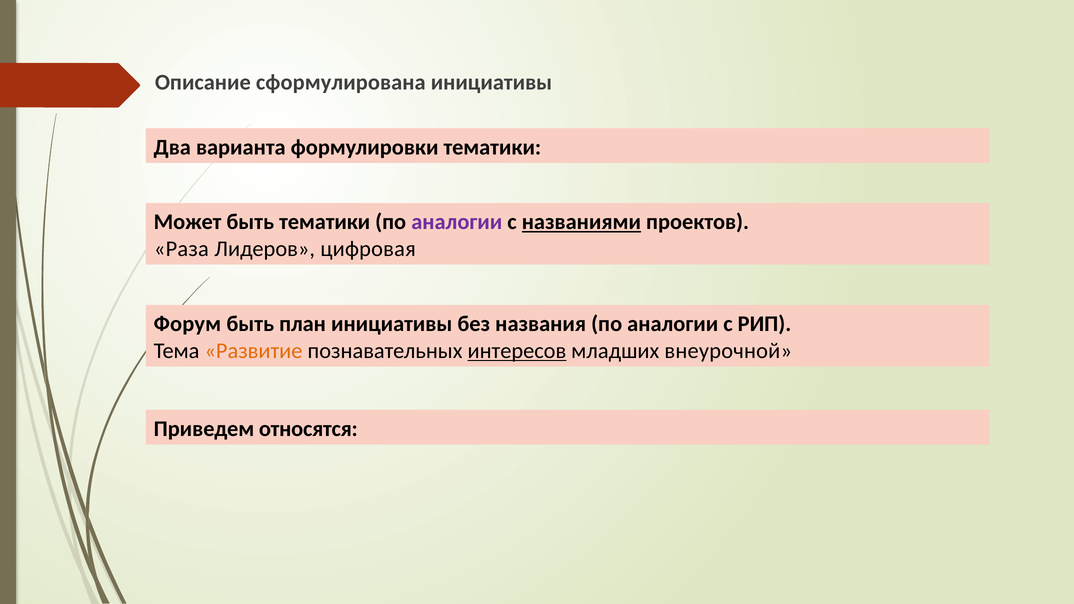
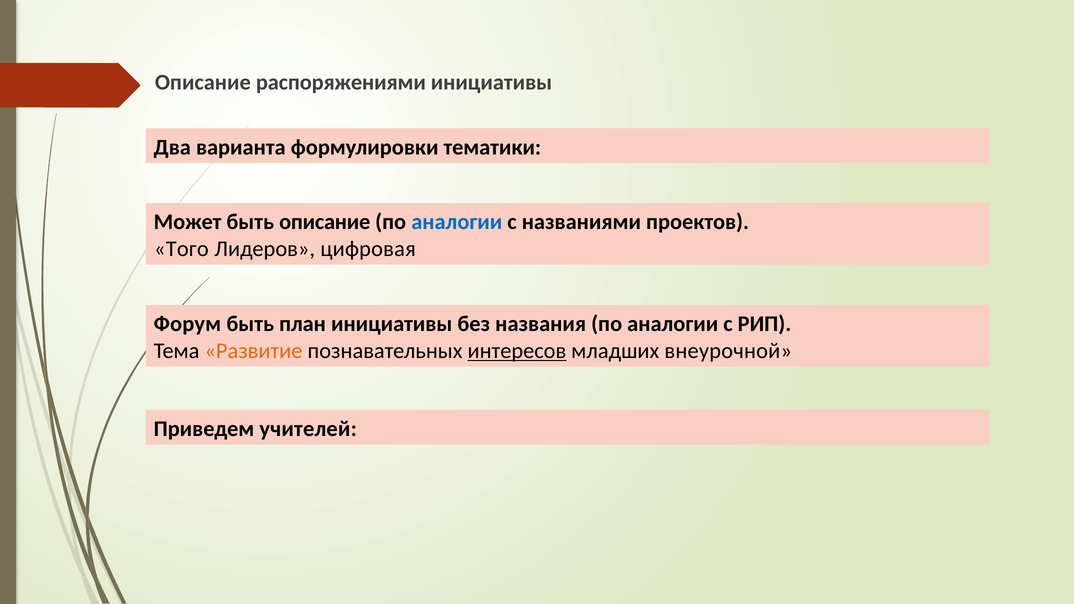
сформулирована: сформулирована -> распоряжениями (341, 82)
быть тематики: тематики -> описание (325, 222)
аналогии colour: purple -> blue (457, 222)
названиями underline: present -> none (581, 222)
Раза: Раза -> Того (181, 249)
относятся: относятся -> учителей (308, 429)
